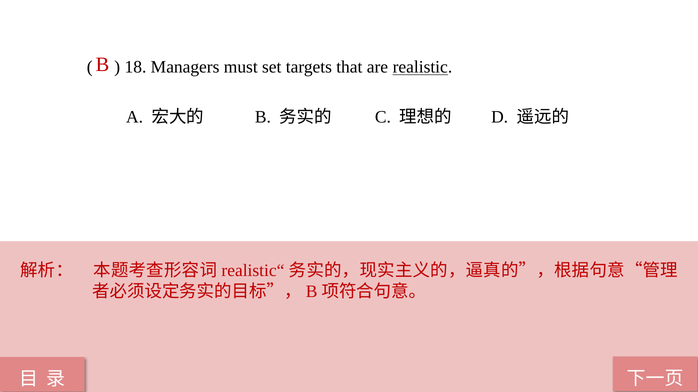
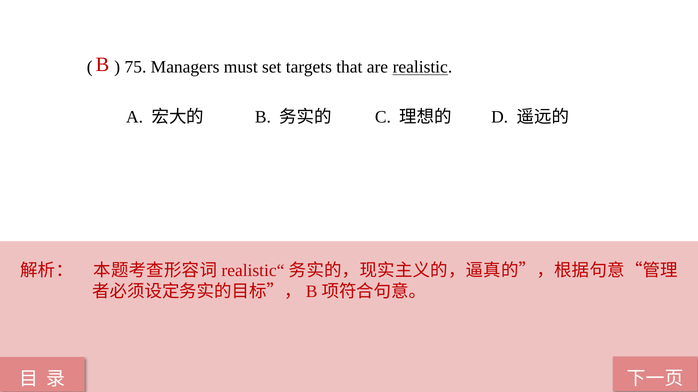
18: 18 -> 75 (135, 67)
